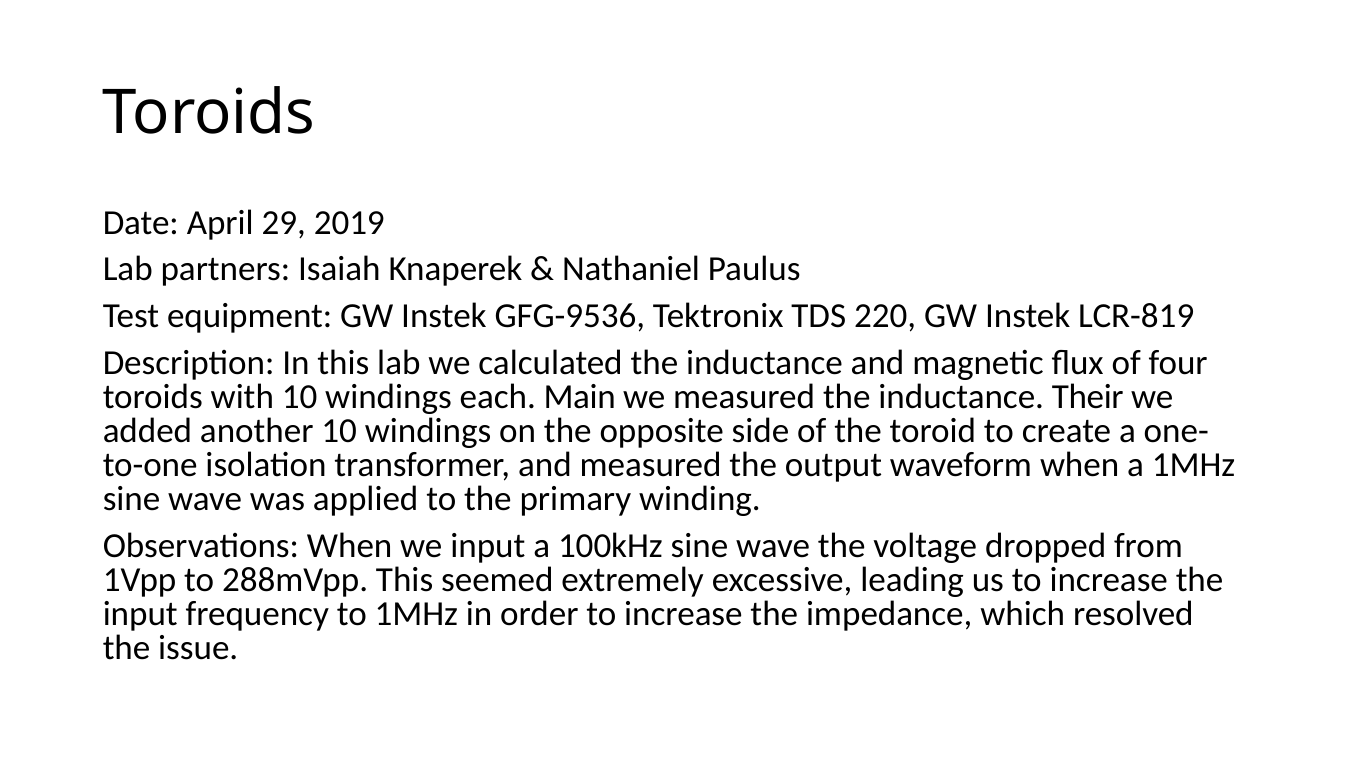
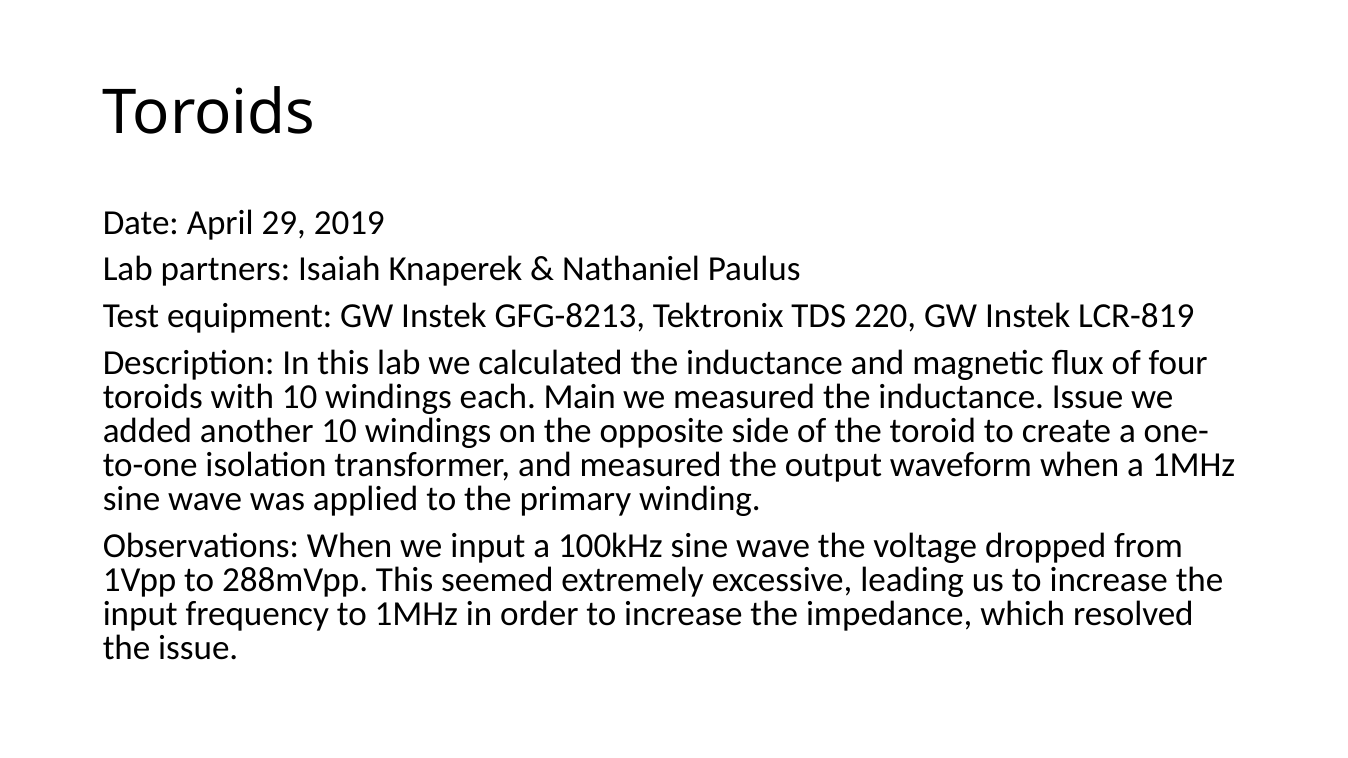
GFG-9536: GFG-9536 -> GFG-8213 (570, 316)
inductance Their: Their -> Issue (1088, 397)
